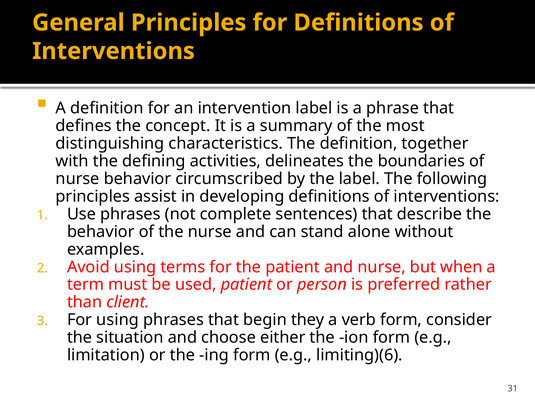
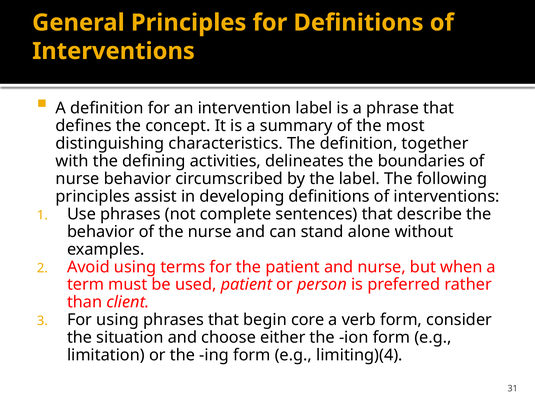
they: they -> core (308, 320)
limiting)(6: limiting)(6 -> limiting)(4 (359, 355)
